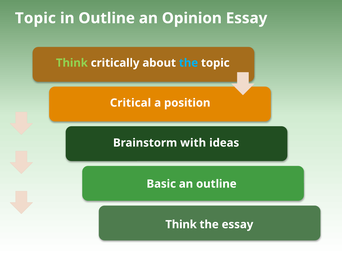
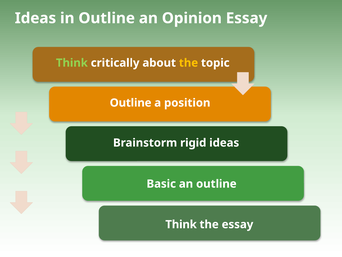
Topic: Topic -> Ideas (35, 18)
the colour: light blue -> yellow (188, 63)
Critical: Critical -> Outline (131, 103)
with: with -> rigid (193, 143)
